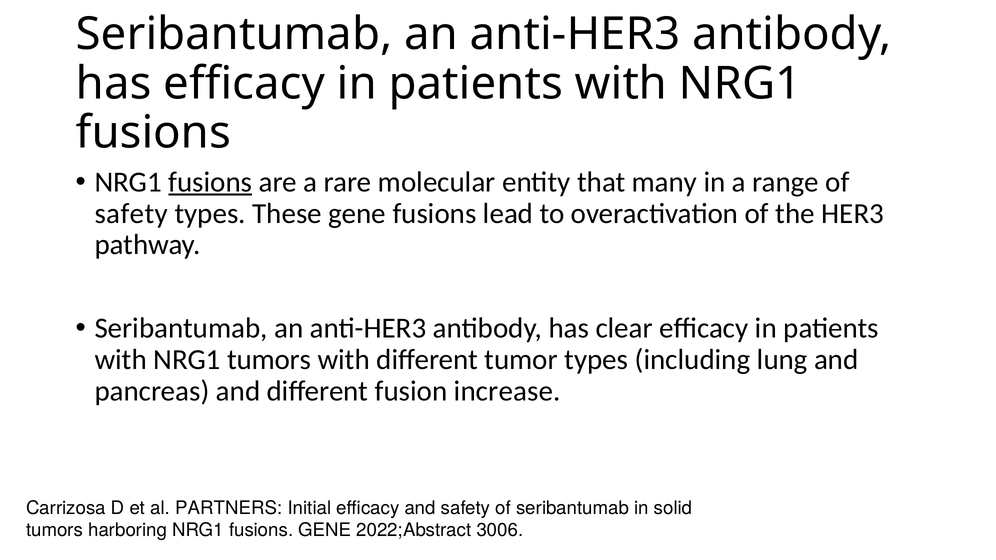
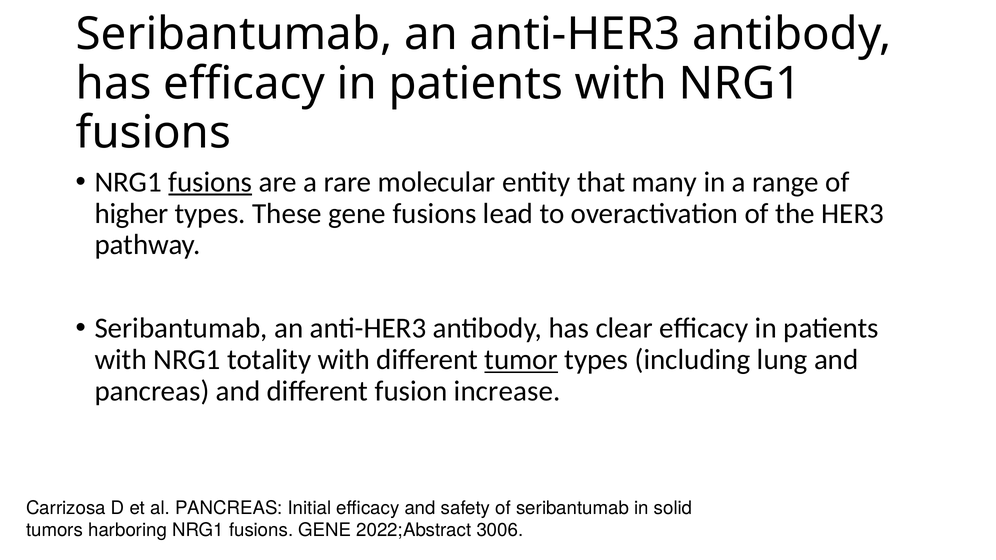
safety: safety -> higher (131, 214)
NRG1 tumors: tumors -> totality (269, 360)
tumor underline: none -> present (521, 360)
al PARTNERS: PARTNERS -> PANCREAS (229, 508)
